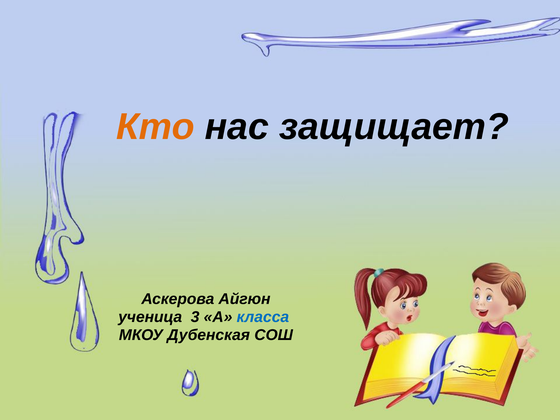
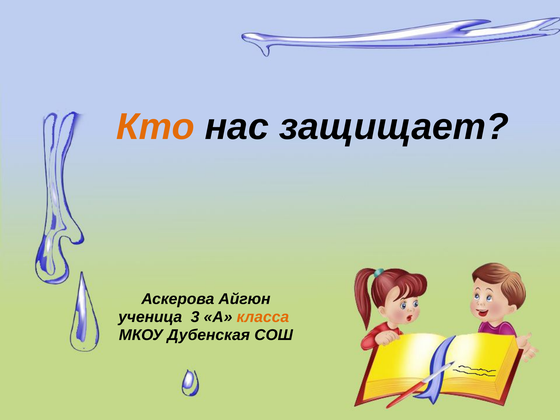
класса colour: blue -> orange (263, 317)
